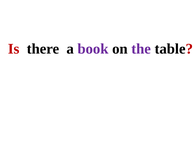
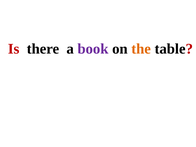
the colour: purple -> orange (141, 49)
